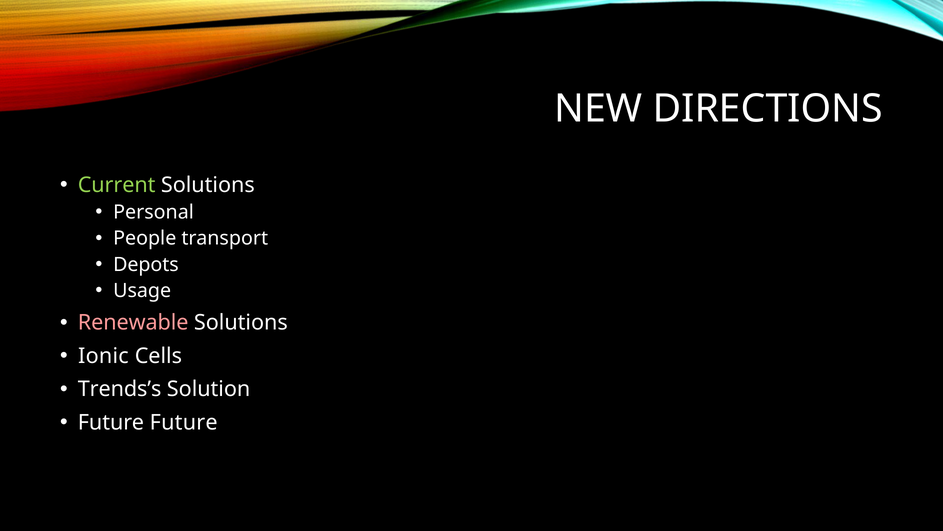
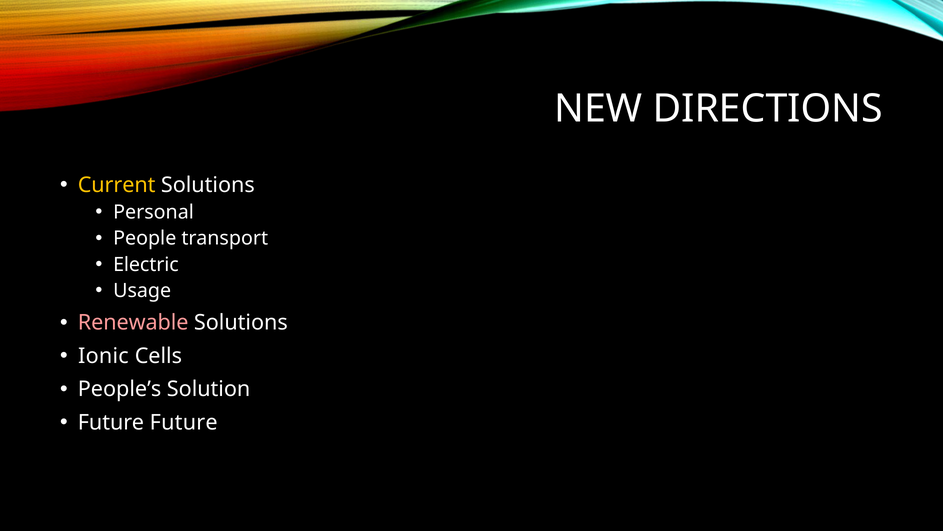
Current colour: light green -> yellow (117, 185)
Depots: Depots -> Electric (146, 264)
Trends’s: Trends’s -> People’s (120, 389)
